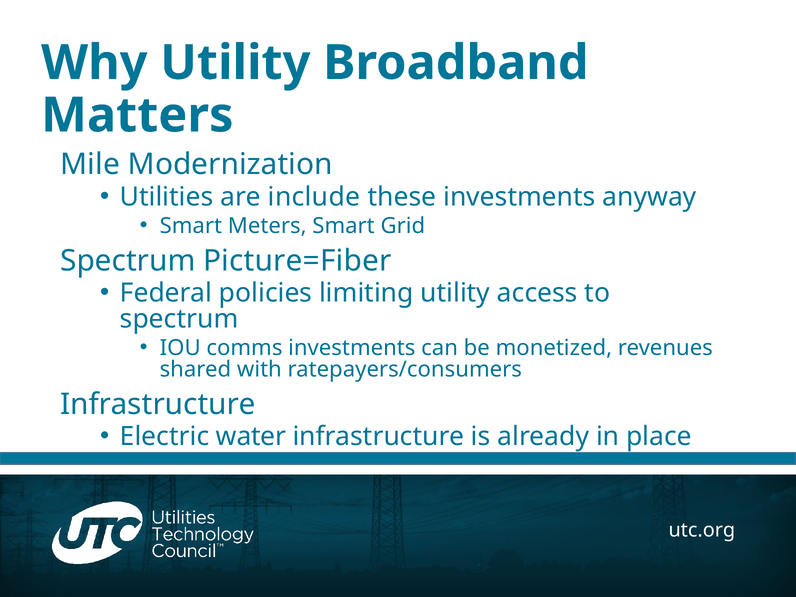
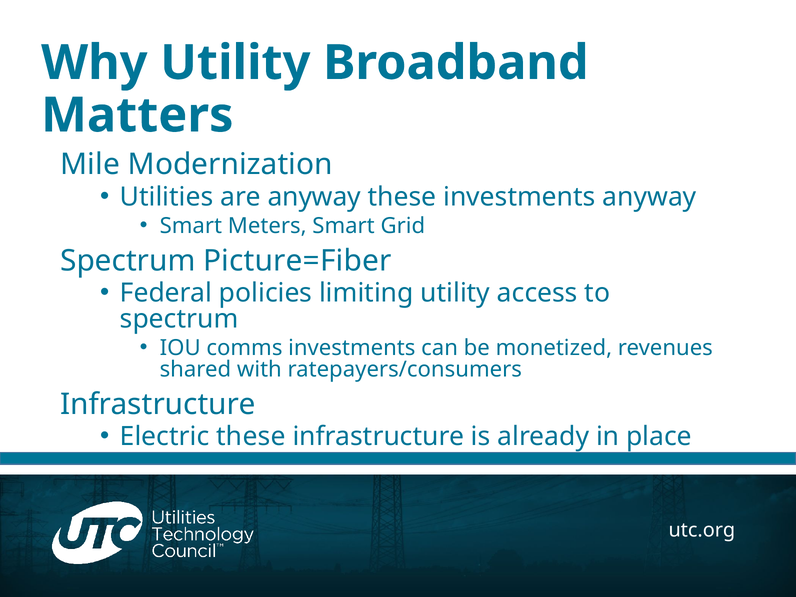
are include: include -> anyway (314, 197)
Electric water: water -> these (251, 437)
